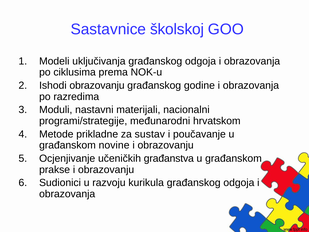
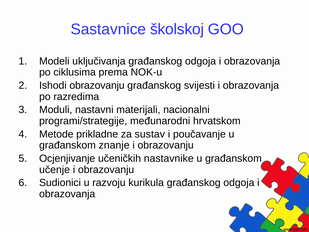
godine: godine -> svijesti (199, 85)
novine: novine -> znanje (114, 145)
građanstva: građanstva -> nastavnike (169, 158)
prakse: prakse -> učenje (55, 169)
